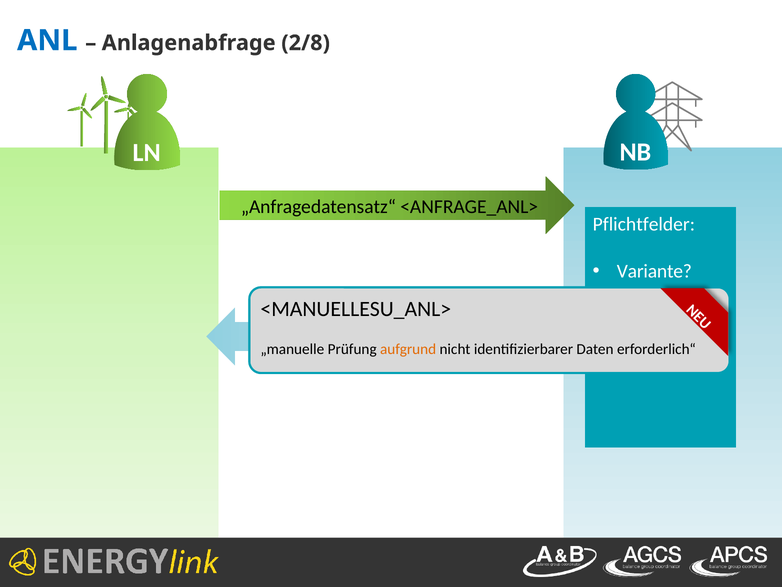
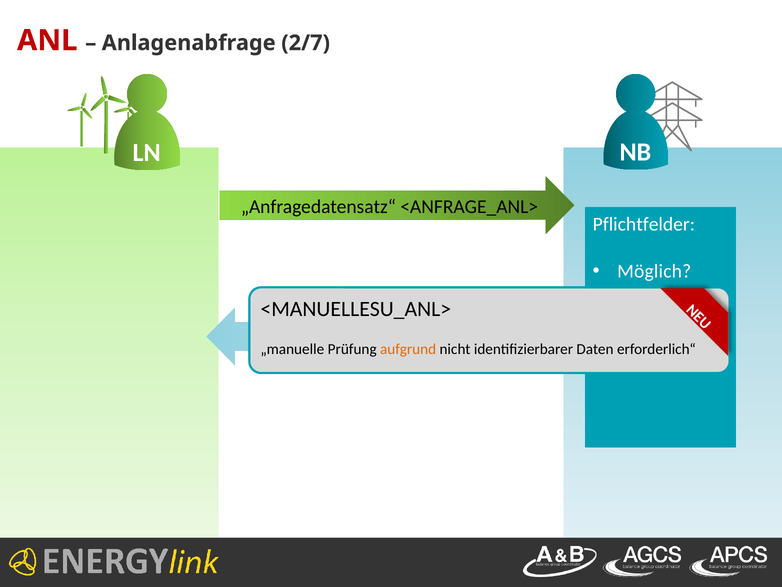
ANL colour: blue -> red (47, 40)
2/8: 2/8 -> 2/7 (306, 43)
Variante: Variante -> Möglich (654, 271)
